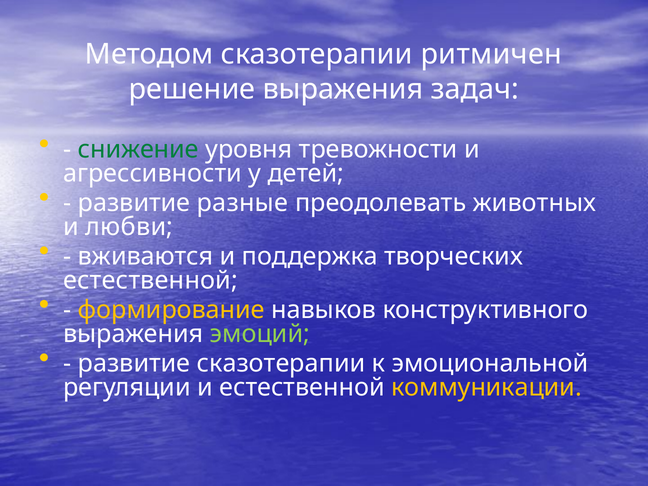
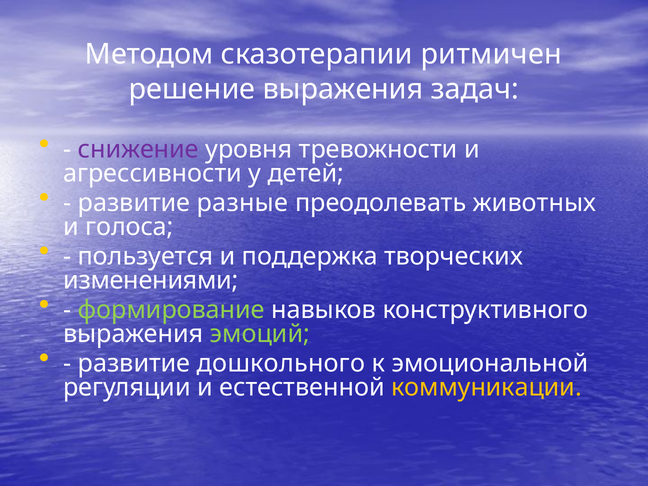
снижение colour: green -> purple (138, 149)
любви: любви -> голоса (129, 227)
вживаются: вживаются -> пользуется (146, 256)
естественной: естественной -> изменениями (151, 280)
формирование colour: yellow -> light green (171, 310)
развитие сказотерапии: сказотерапии -> дошкольного (281, 363)
